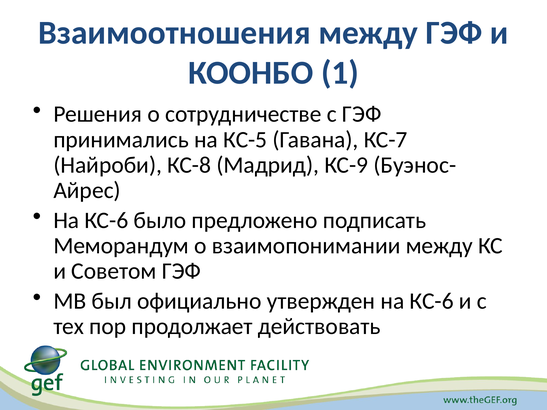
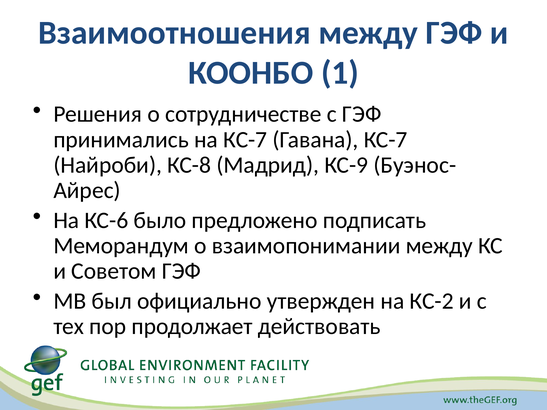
на КС-5: КС-5 -> КС-7 (245, 140)
утвержден на КС-6: КС-6 -> КС-2 (432, 301)
